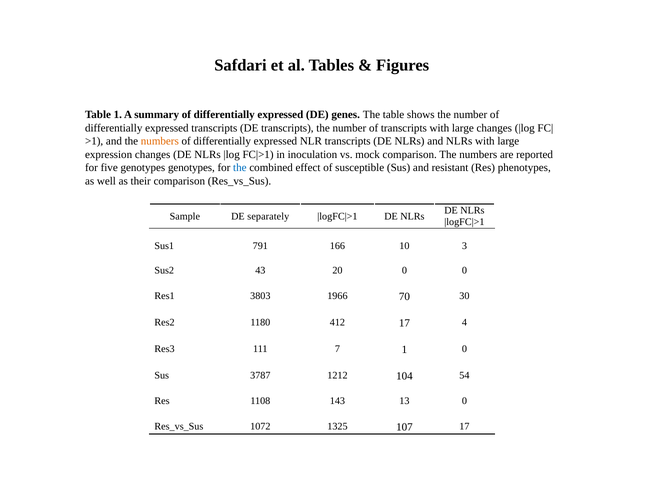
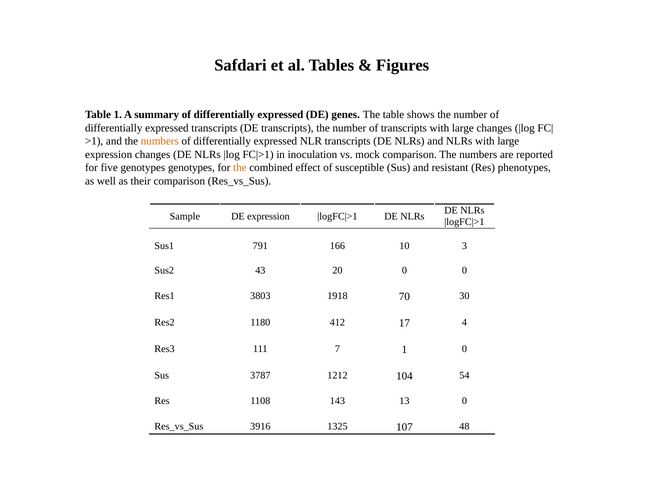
the colour: blue -> orange (240, 168)
DE separately: separately -> expression (268, 216)
1966: 1966 -> 1918 (337, 296)
1072: 1072 -> 3916 (260, 427)
107 17: 17 -> 48 (464, 427)
